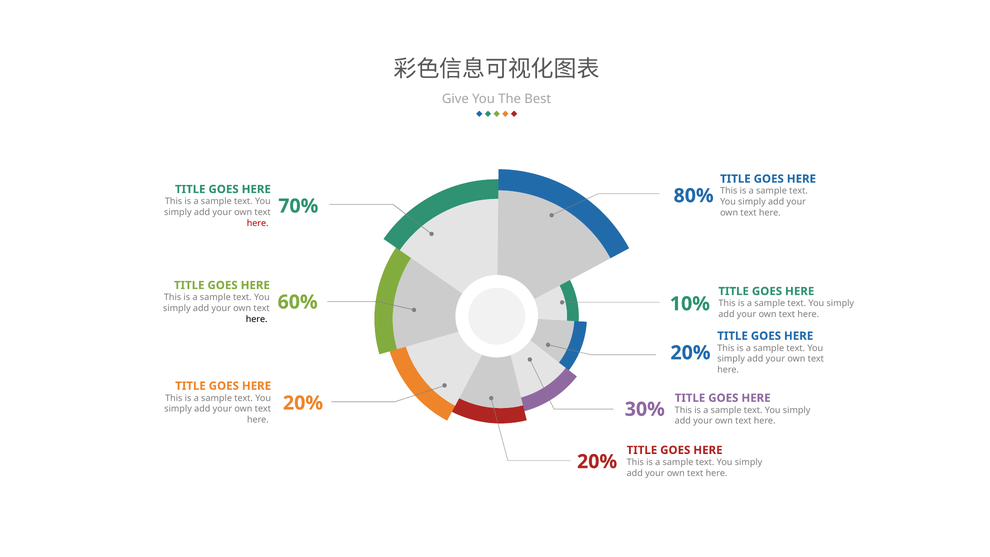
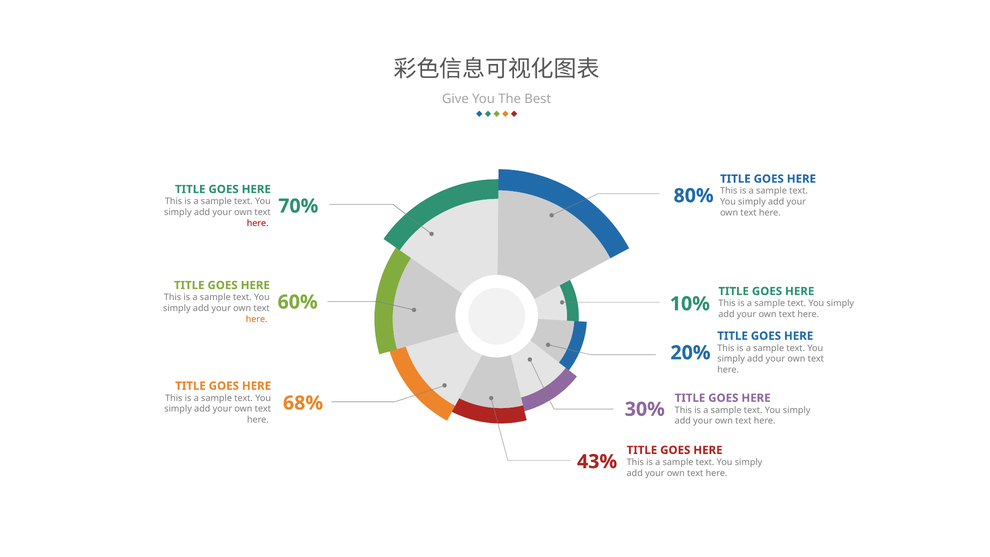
here colour: black -> orange (257, 319)
20%: 20% -> 68% (303, 403)
20%: 20% -> 43% (597, 462)
